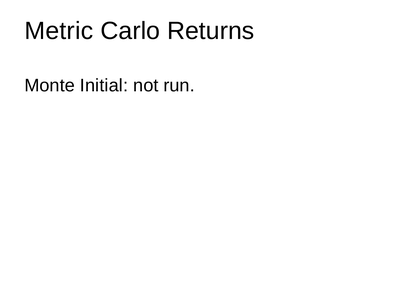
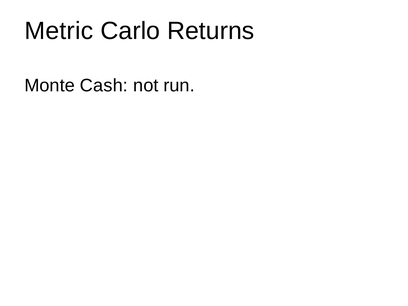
Initial: Initial -> Cash (104, 86)
